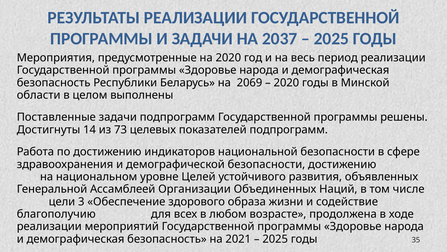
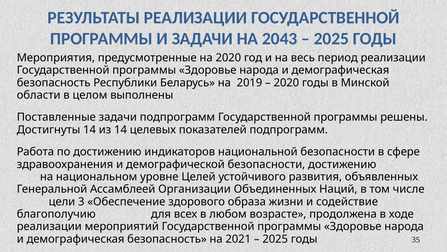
2037: 2037 -> 2043 (280, 39)
2069: 2069 -> 2019 (249, 82)
из 73: 73 -> 14 (121, 129)
